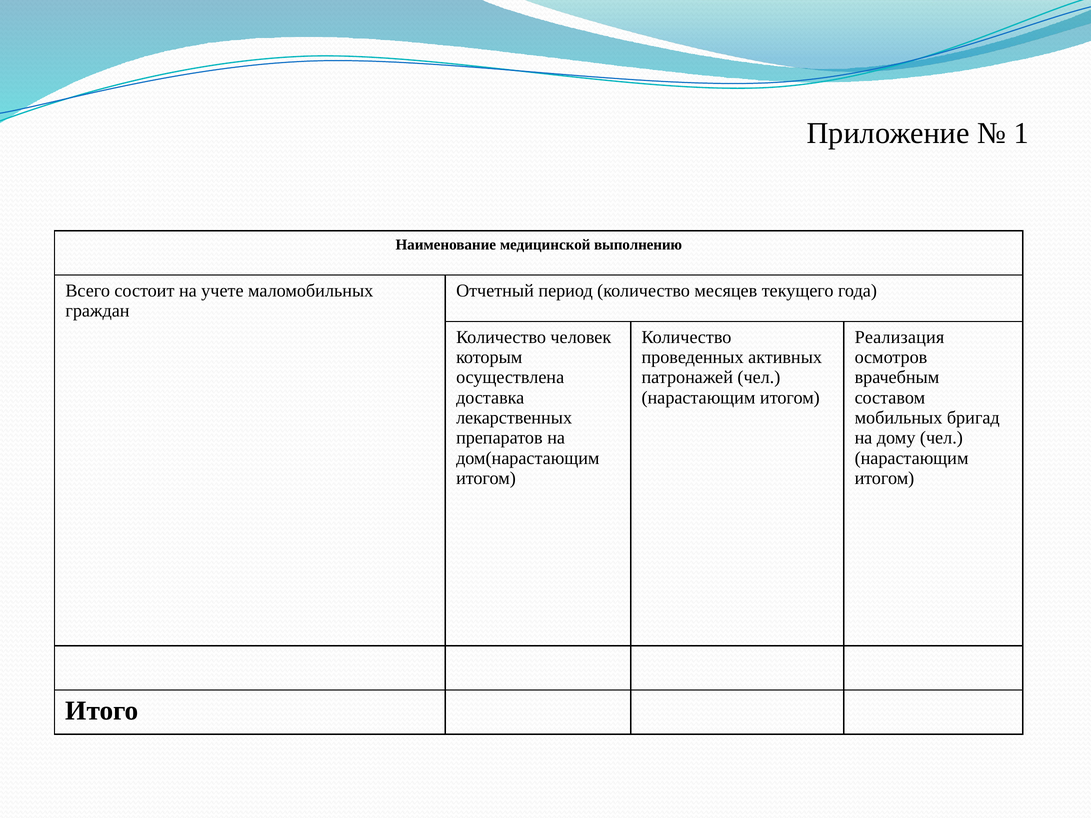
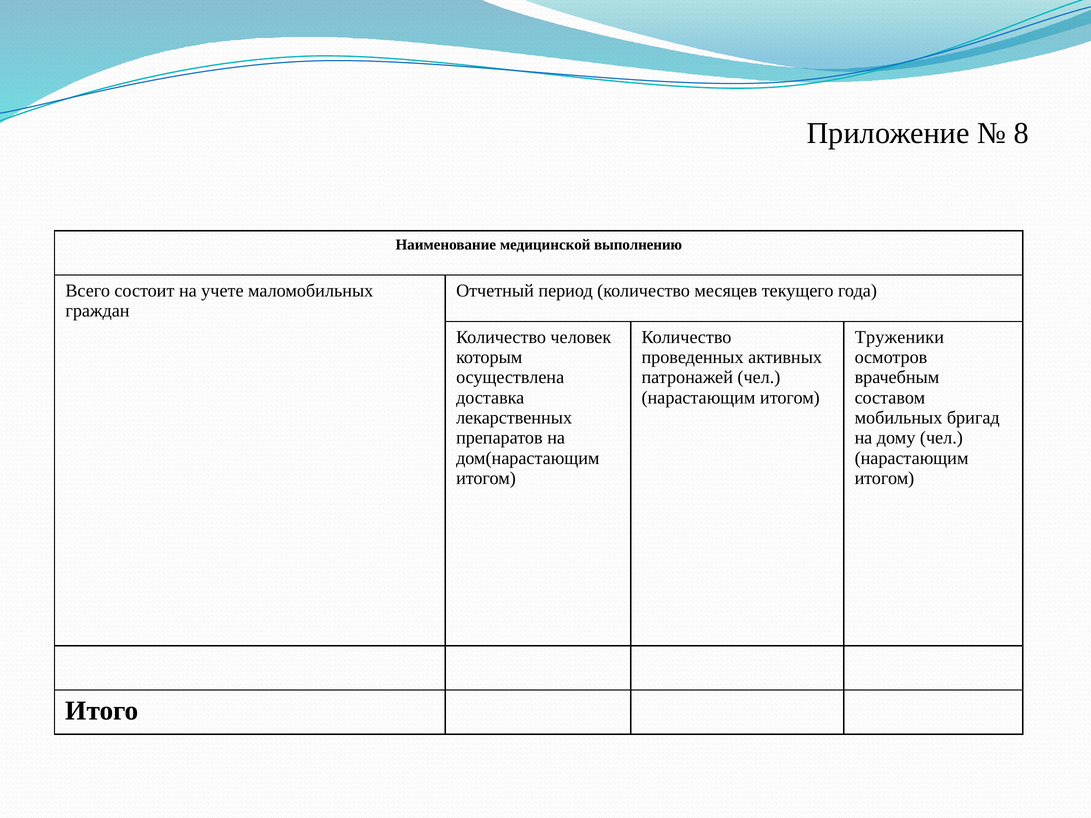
1: 1 -> 8 (1021, 133)
Реализация: Реализация -> Труженики (899, 337)
